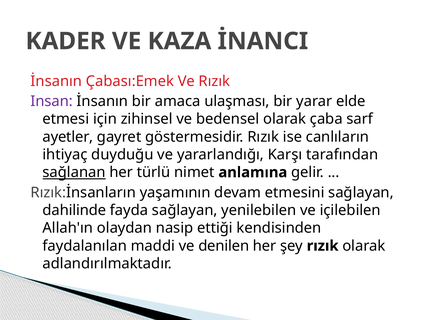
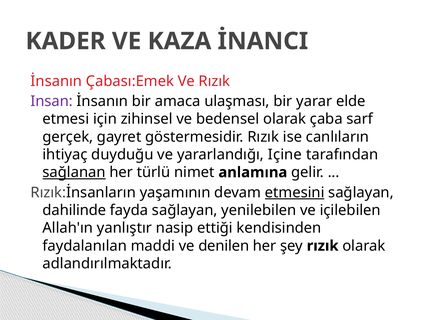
ayetler: ayetler -> gerçek (68, 137)
Karşı: Karşı -> Içine (285, 154)
etmesini underline: none -> present (295, 192)
olaydan: olaydan -> yanlıştır (124, 228)
